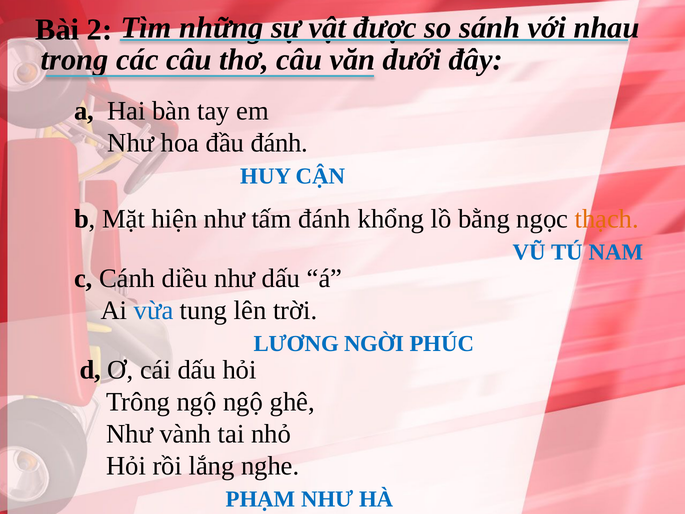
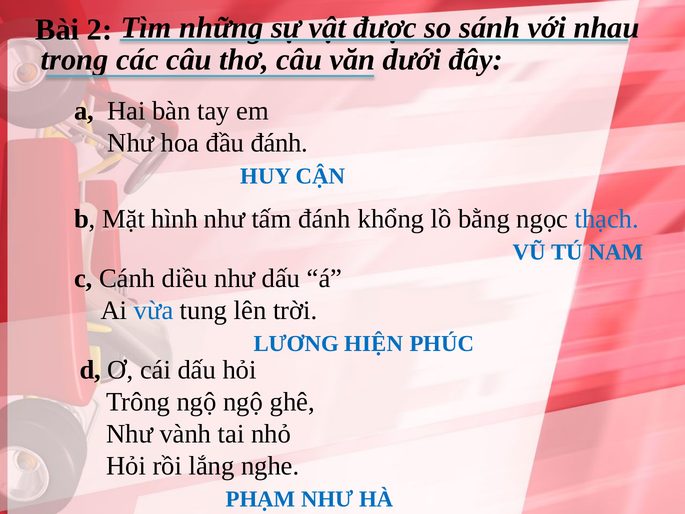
hiện: hiện -> hình (175, 219)
thạch colour: orange -> blue (607, 219)
NGỜI: NGỜI -> HIỆN (374, 343)
